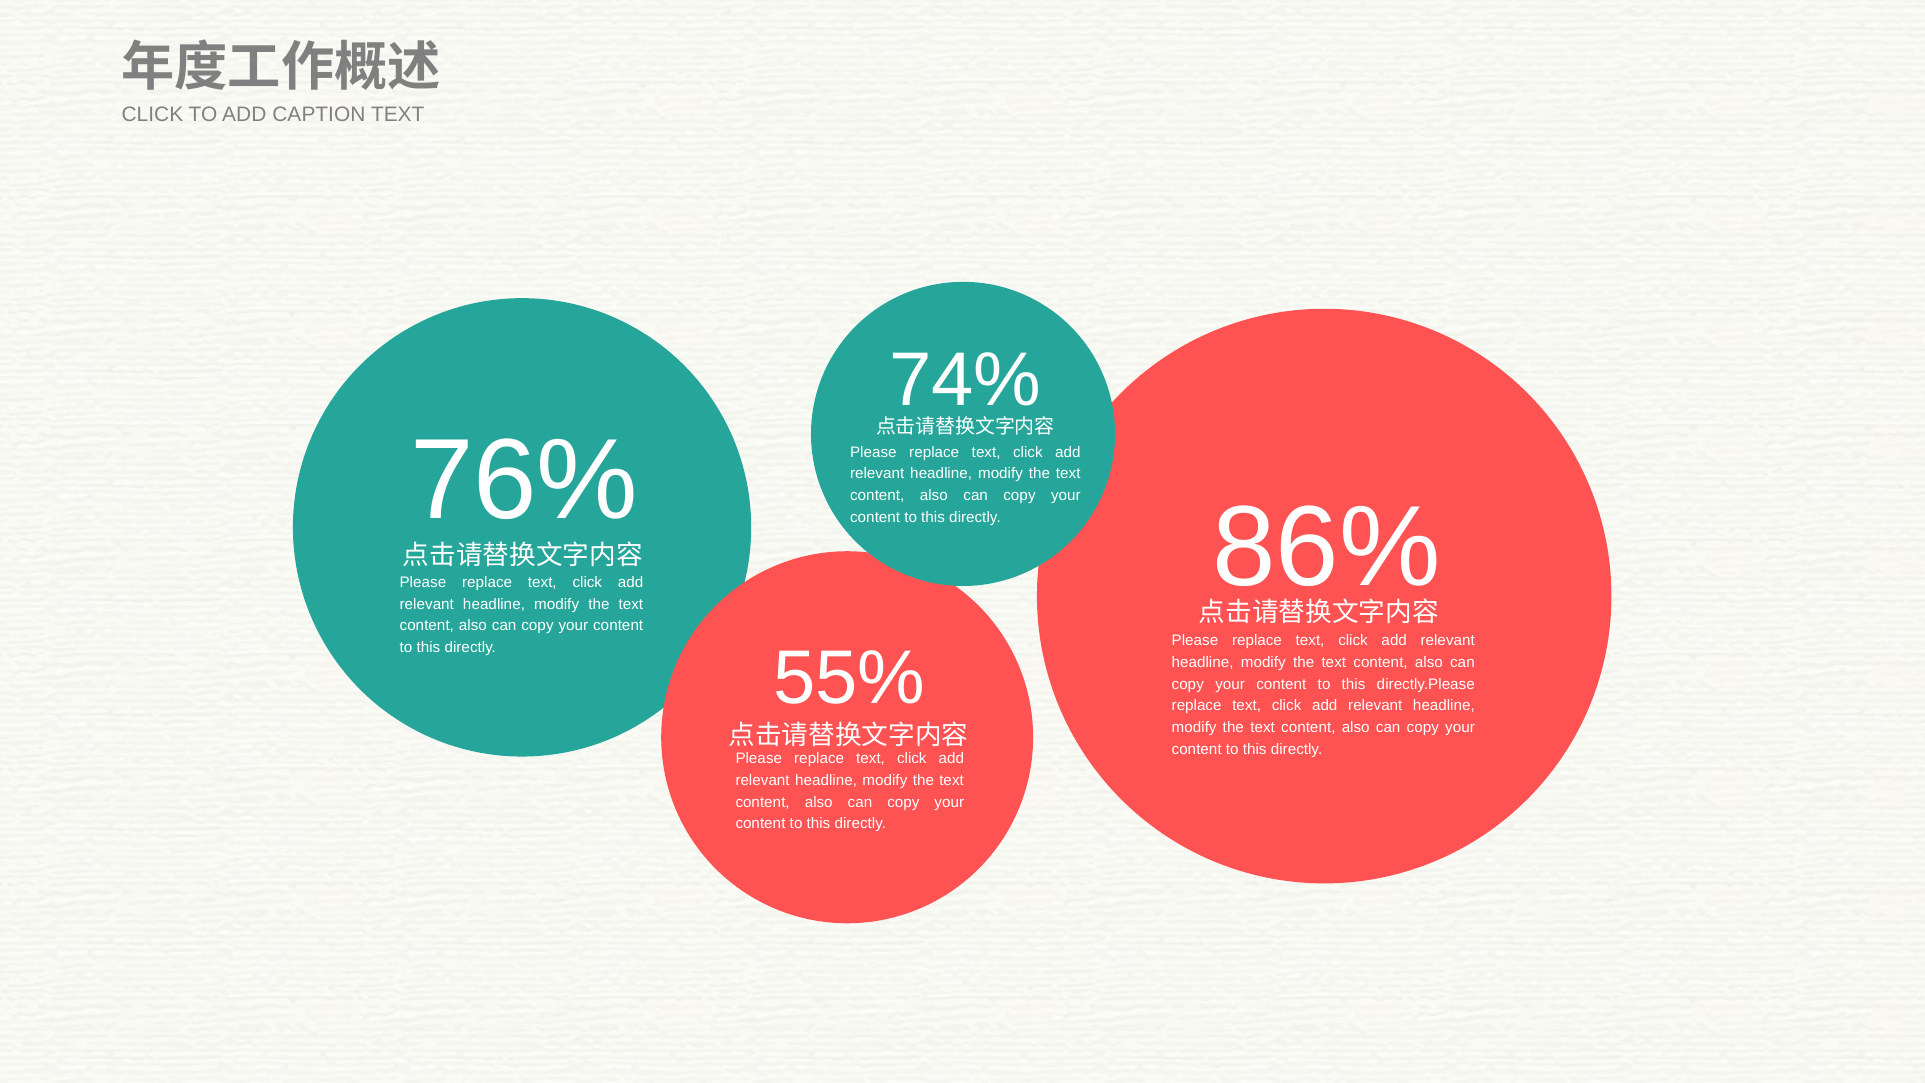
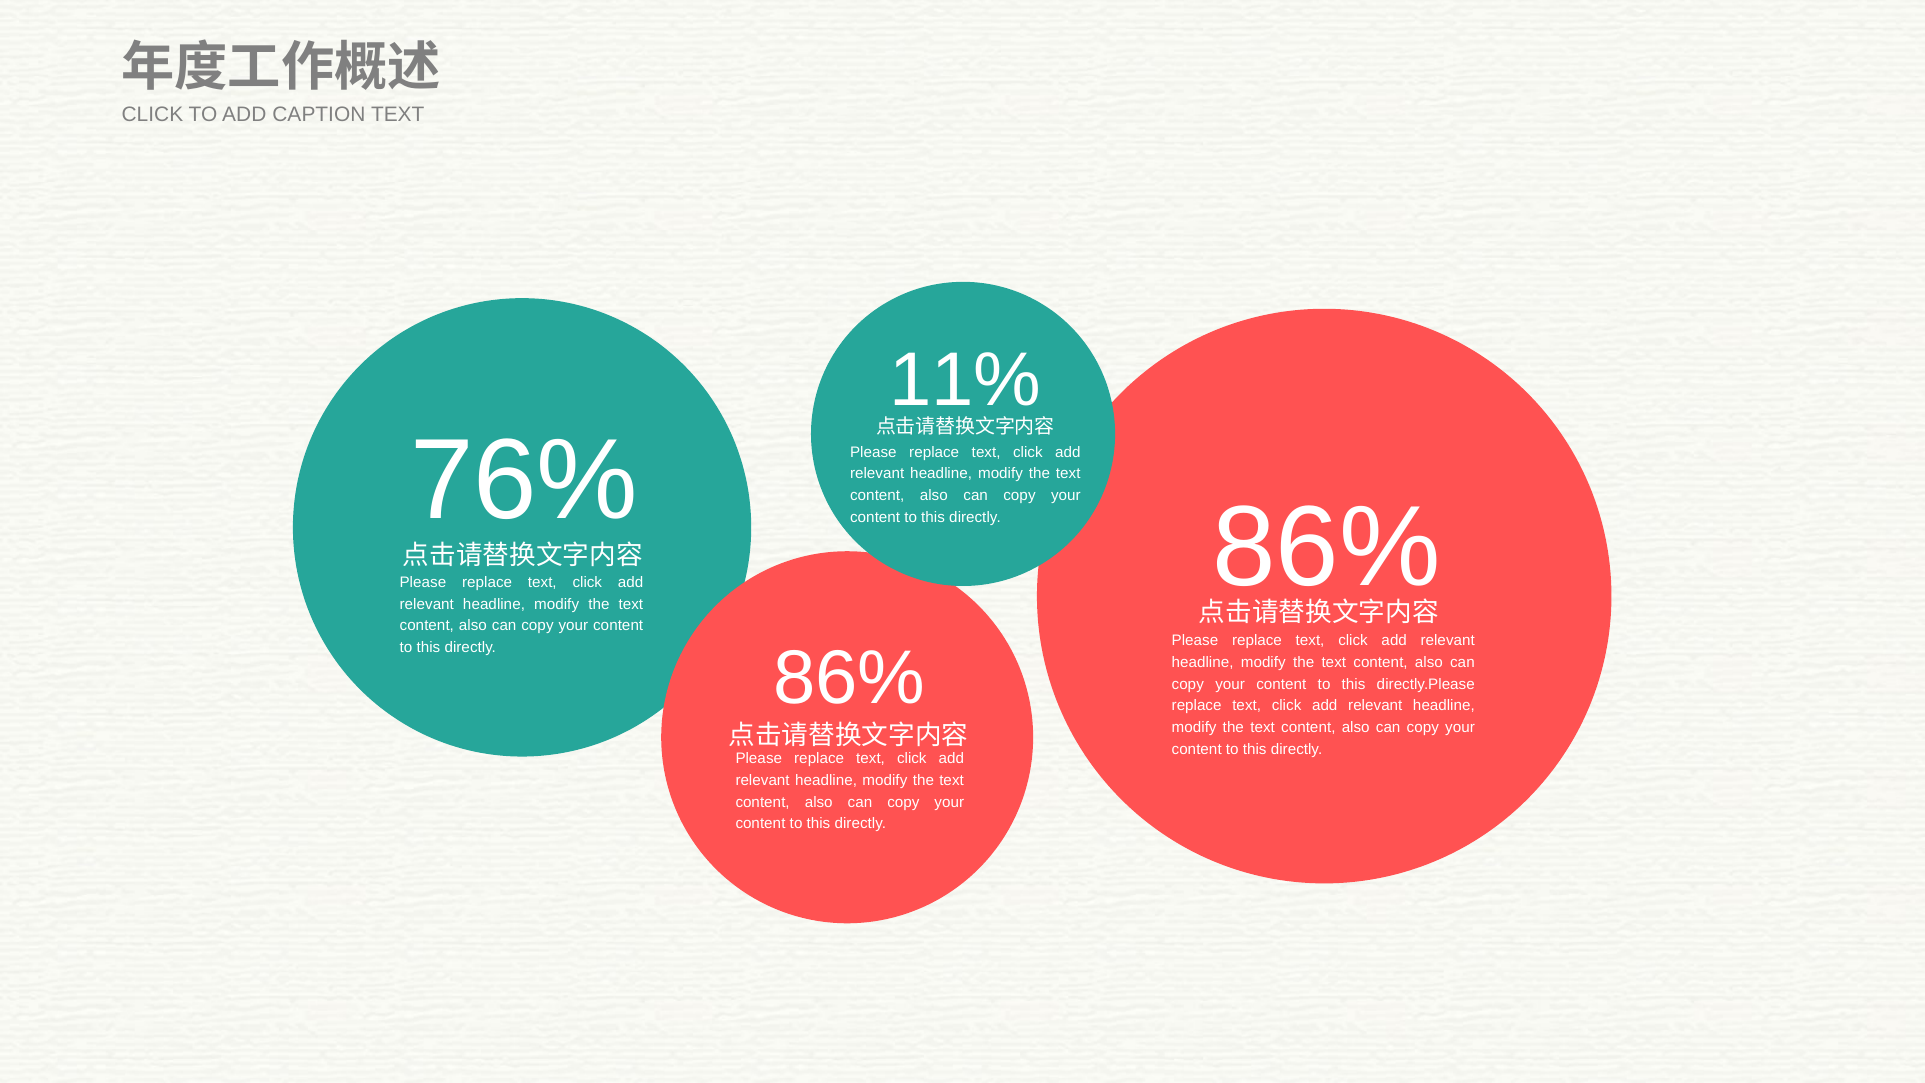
74%: 74% -> 11% (965, 381)
55%: 55% -> 86% (849, 678)
